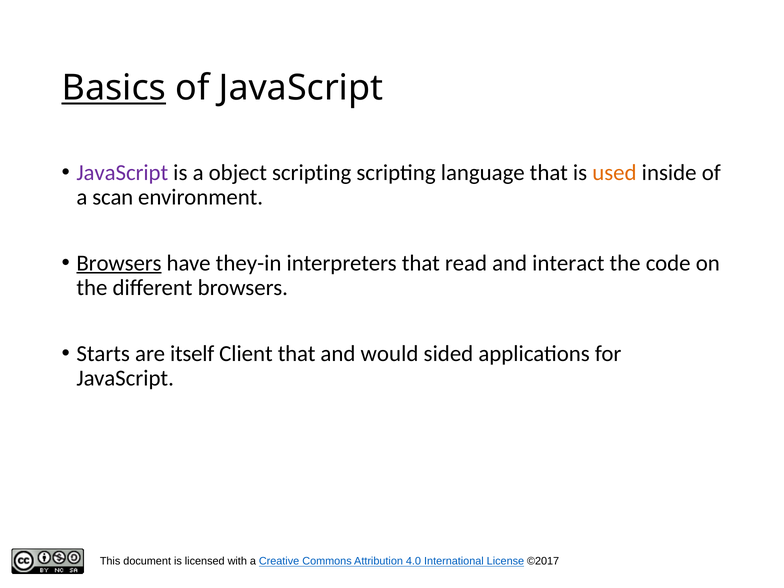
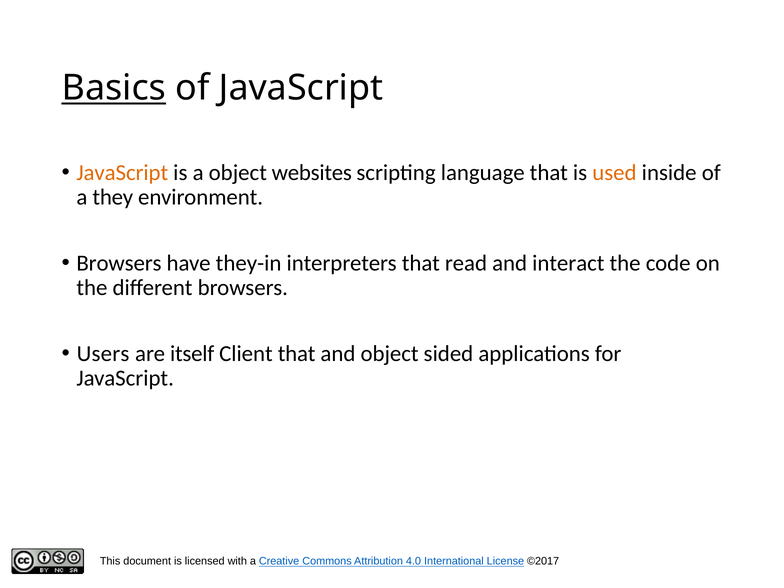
JavaScript colour: purple -> orange (122, 173)
object scripting: scripting -> websites (312, 173)
scan: scan -> they (113, 197)
Browsers underline: present -> none (119, 263)
Starts: Starts -> Users (103, 354)
and would: would -> object (390, 354)
